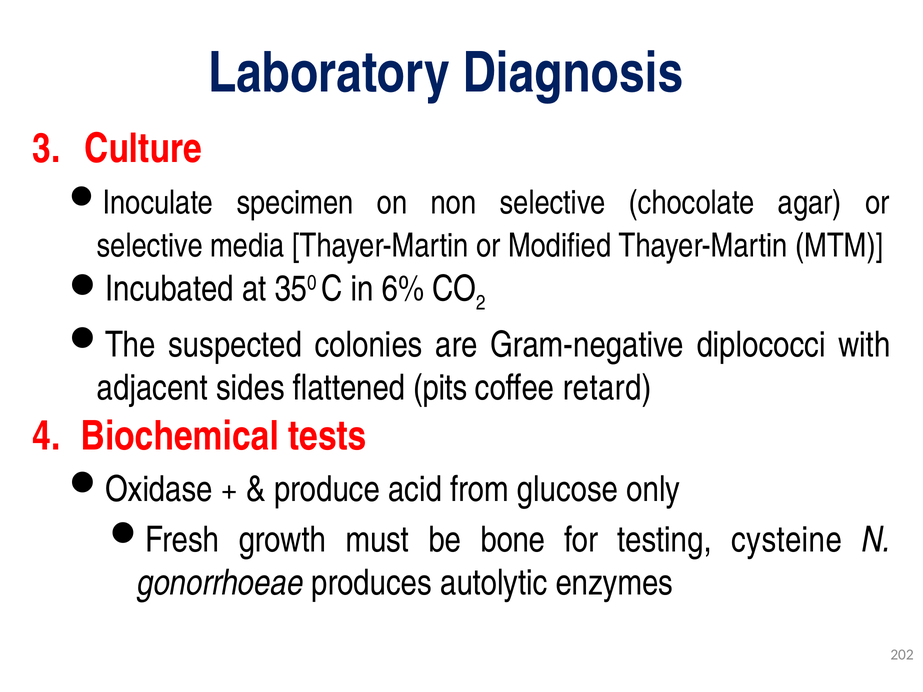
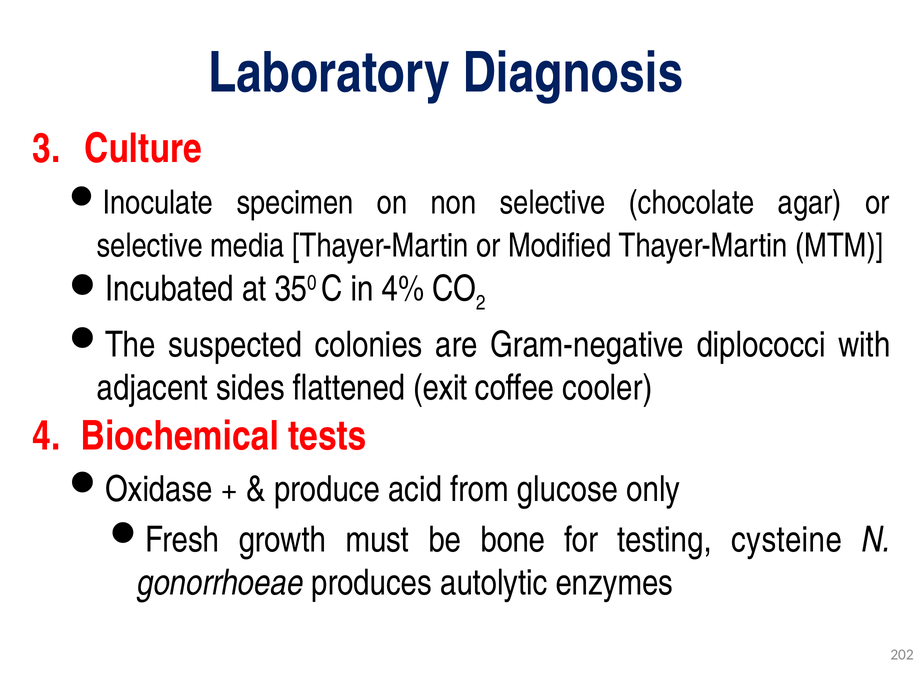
6%: 6% -> 4% (403, 289)
pits: pits -> exit (440, 388)
retard: retard -> cooler (607, 388)
